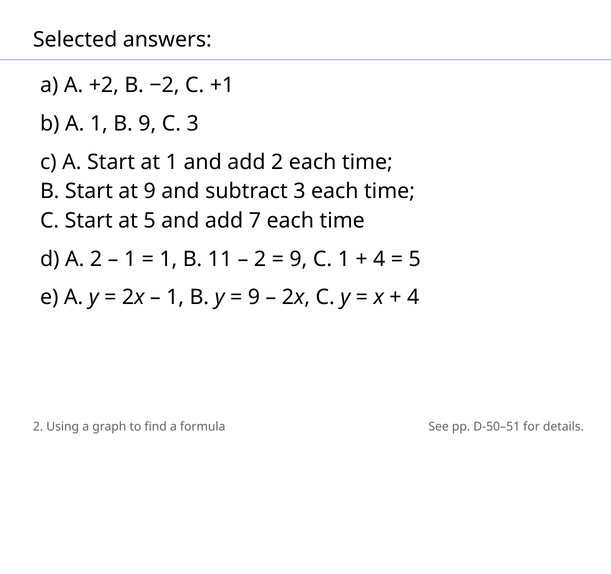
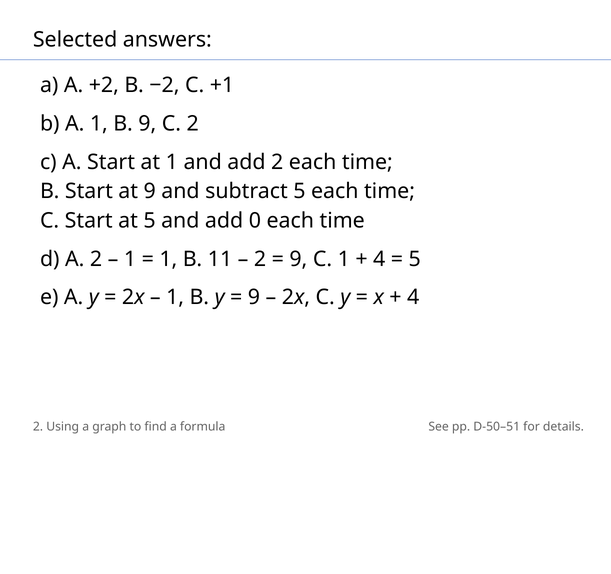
C 3: 3 -> 2 (193, 124)
subtract 3: 3 -> 5 (299, 191)
7: 7 -> 0 (255, 221)
